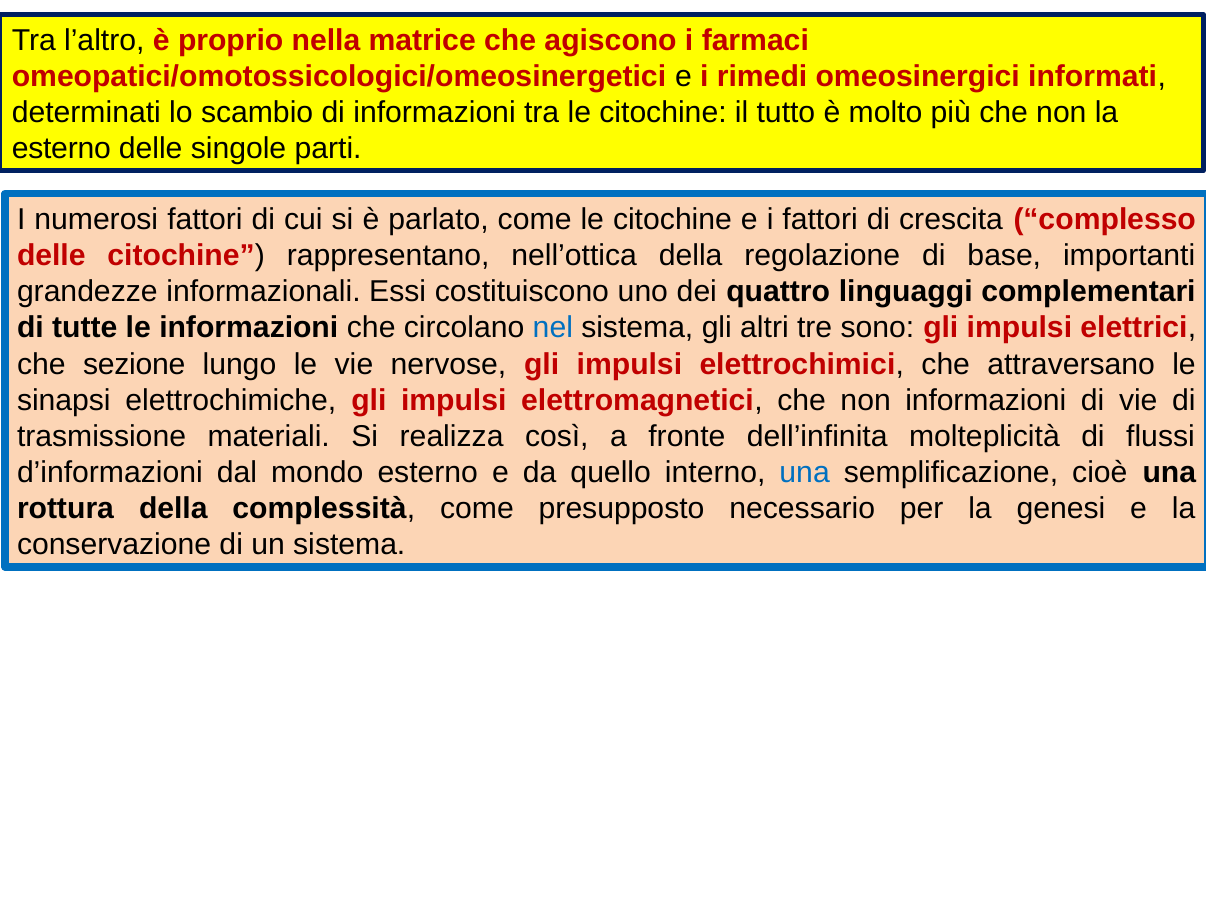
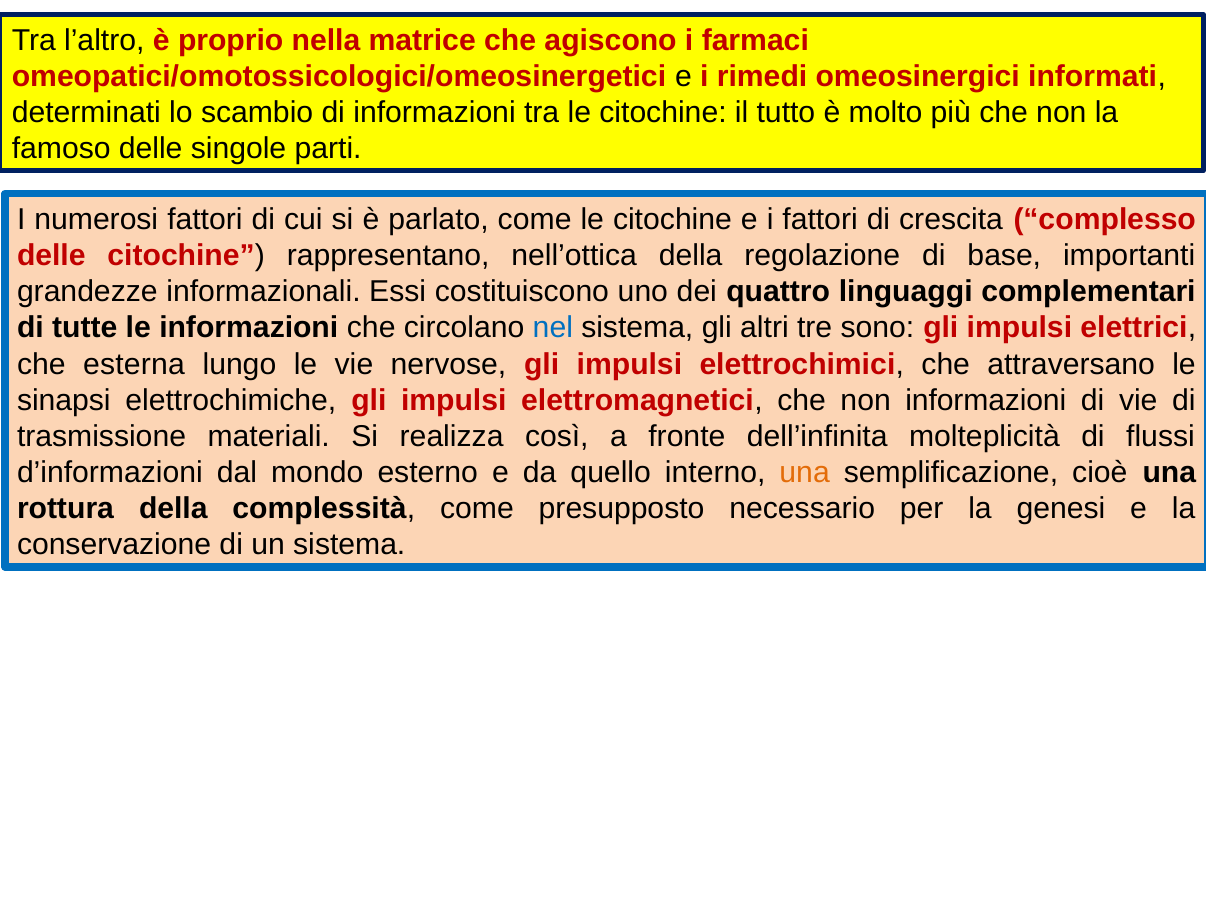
esterno: esterno -> famoso (61, 149)
sezione: sezione -> esterna (134, 364)
una colour: blue -> orange (805, 473)
